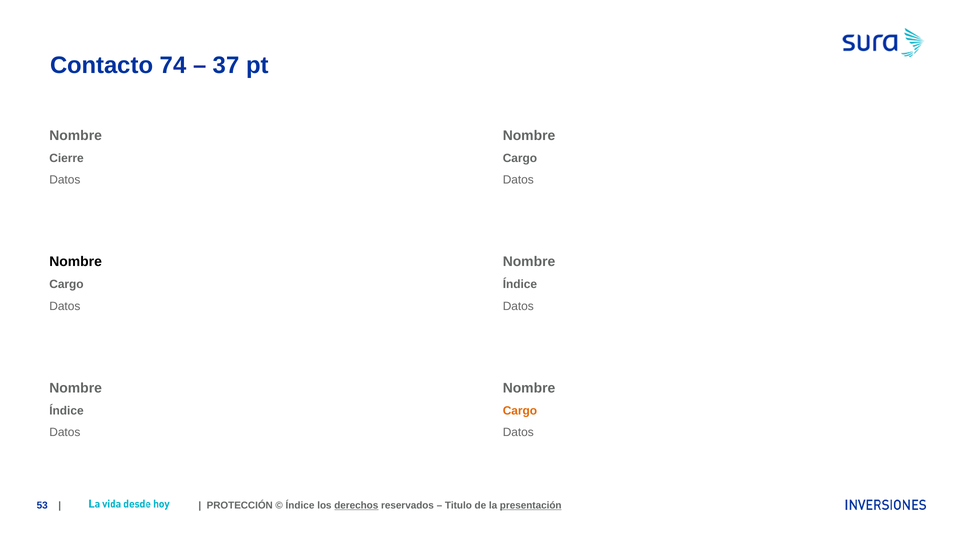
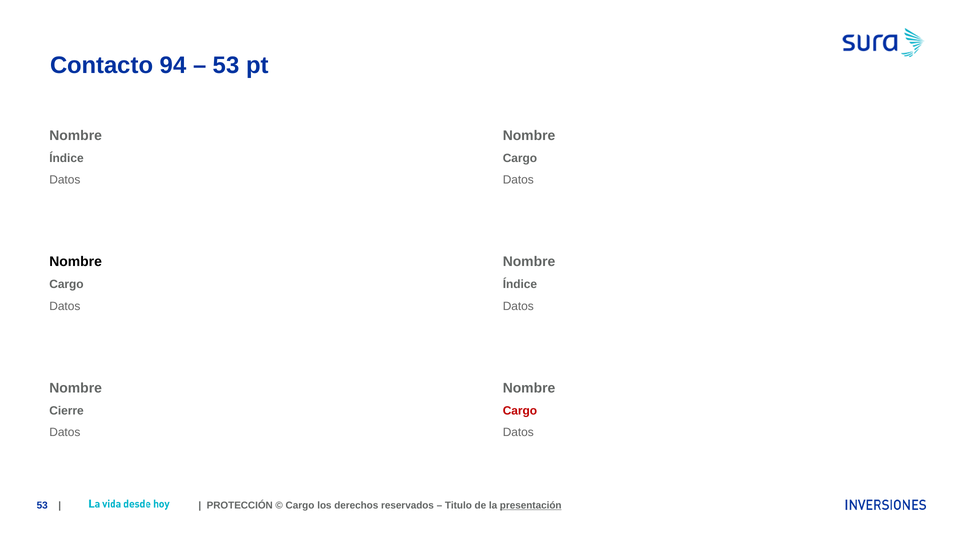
74: 74 -> 94 (173, 65)
37: 37 -> 53 (226, 65)
Cierre: Cierre -> Índice (66, 158)
Índice: Índice -> Cierre (66, 411)
Cargo colour: orange -> red (520, 411)
Índice: Índice -> Cargo (300, 505)
derechos underline: present -> none (356, 505)
